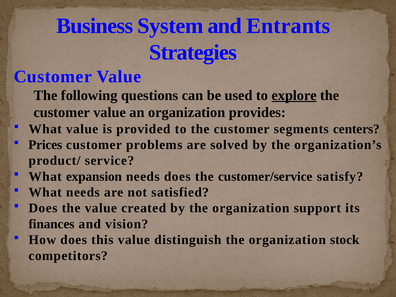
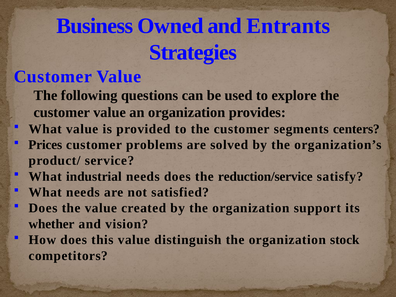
System: System -> Owned (170, 26)
explore underline: present -> none (294, 95)
expansion: expansion -> industrial (94, 176)
customer/service: customer/service -> reduction/service (265, 176)
finances: finances -> whether (52, 224)
